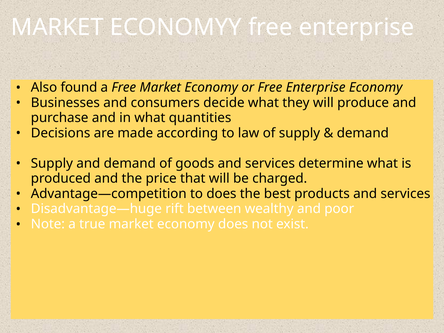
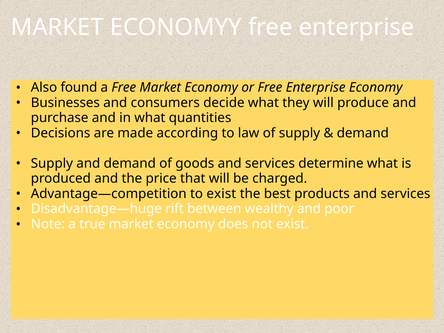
to does: does -> exist (221, 194)
